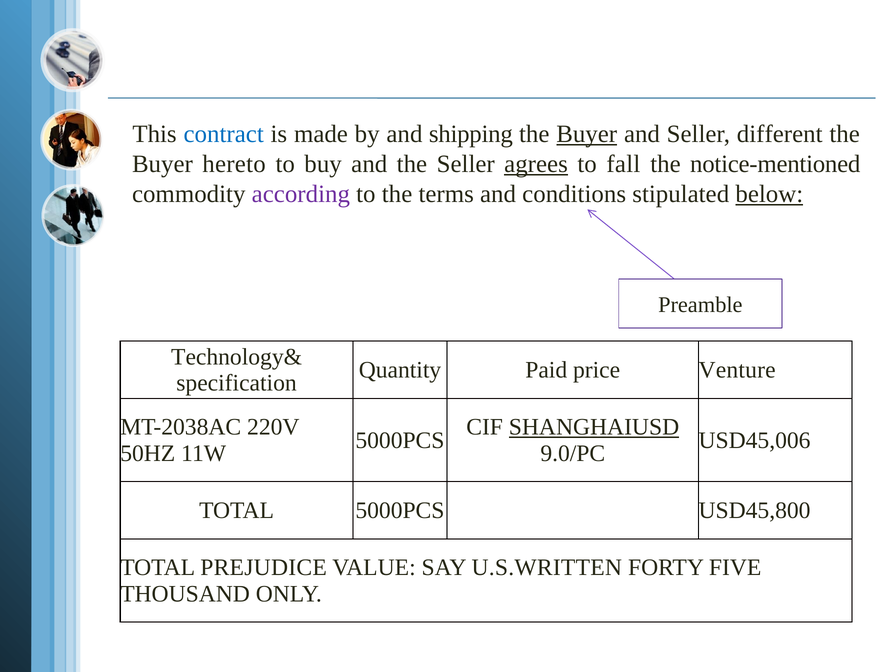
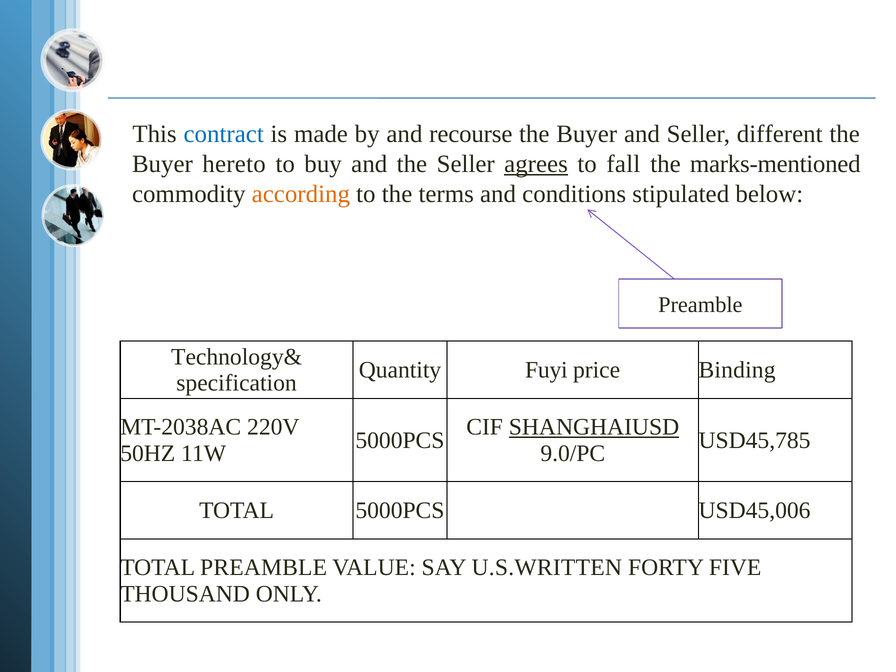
shipping: shipping -> recourse (471, 134)
Buyer underline: present -> none (587, 134)
notice-mentioned: notice-mentioned -> marks-mentioned (775, 164)
according colour: purple -> orange (301, 194)
below underline: present -> none (769, 194)
Paid: Paid -> Fuyi (546, 370)
Venture: Venture -> Binding (737, 370)
USD45,006: USD45,006 -> USD45,785 (755, 440)
USD45,800: USD45,800 -> USD45,006 (755, 510)
TOTAL PREJUDICE: PREJUDICE -> PREAMBLE (264, 568)
